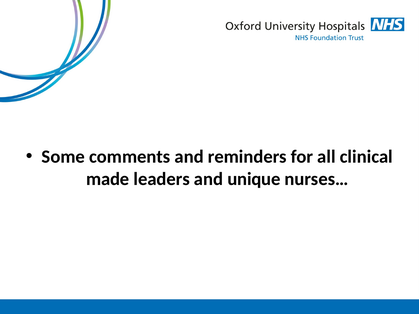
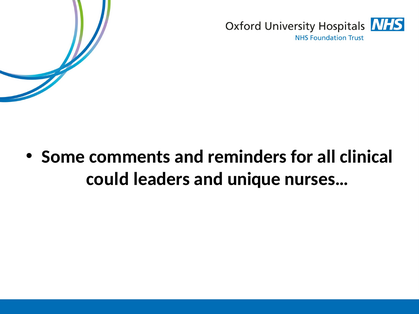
made: made -> could (108, 179)
